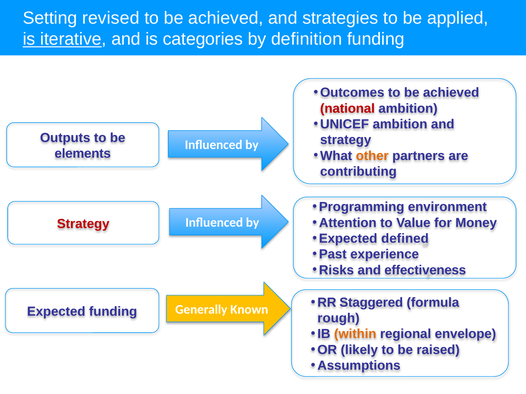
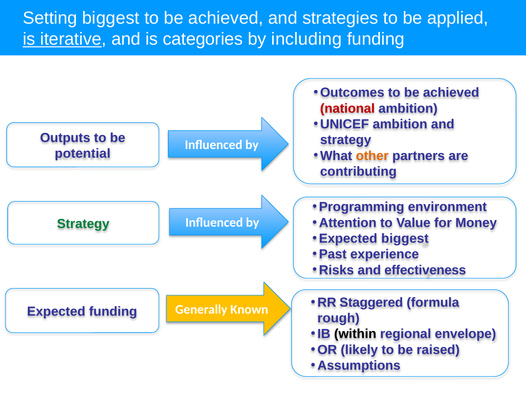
Setting revised: revised -> biggest (111, 18)
definition: definition -> including (307, 39)
elements: elements -> potential (83, 154)
Strategy colour: red -> green (83, 224)
Expected defined: defined -> biggest (405, 239)
within colour: orange -> black (355, 334)
